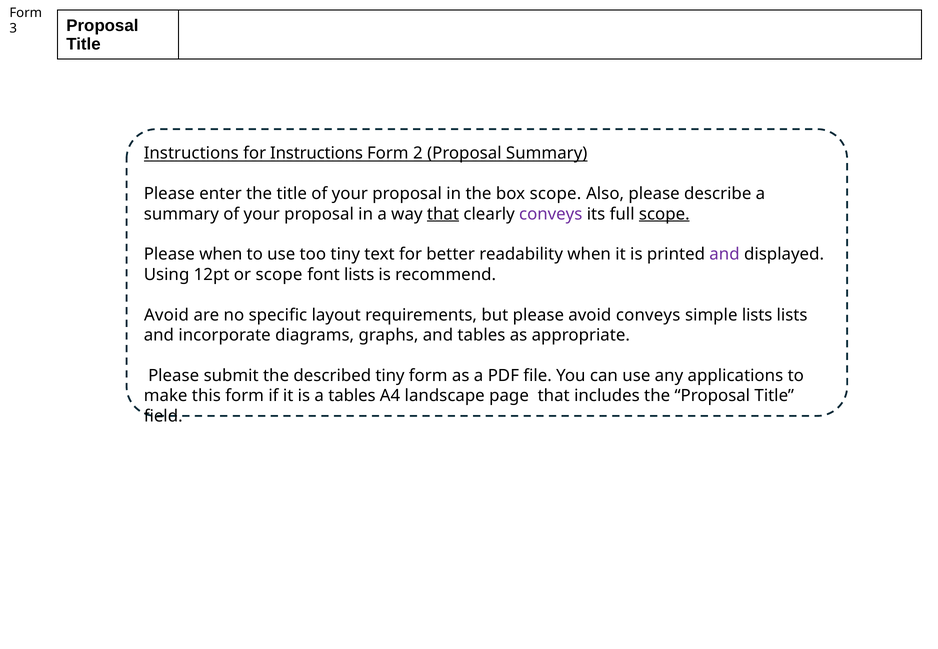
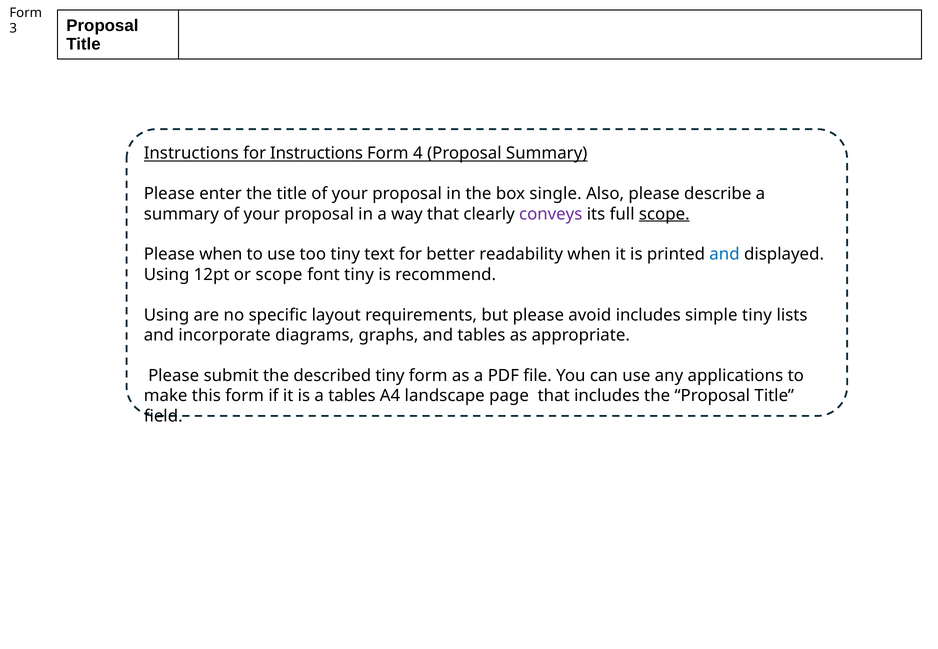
2: 2 -> 4 (418, 153)
box scope: scope -> single (556, 194)
that underline: present -> none (443, 214)
and colour: purple -> blue (724, 255)
font lists: lists -> tiny (359, 275)
Avoid: Avoid -> Using (167, 315)
avoid conveys: conveys -> includes (648, 315)
simple lists: lists -> tiny (757, 315)
